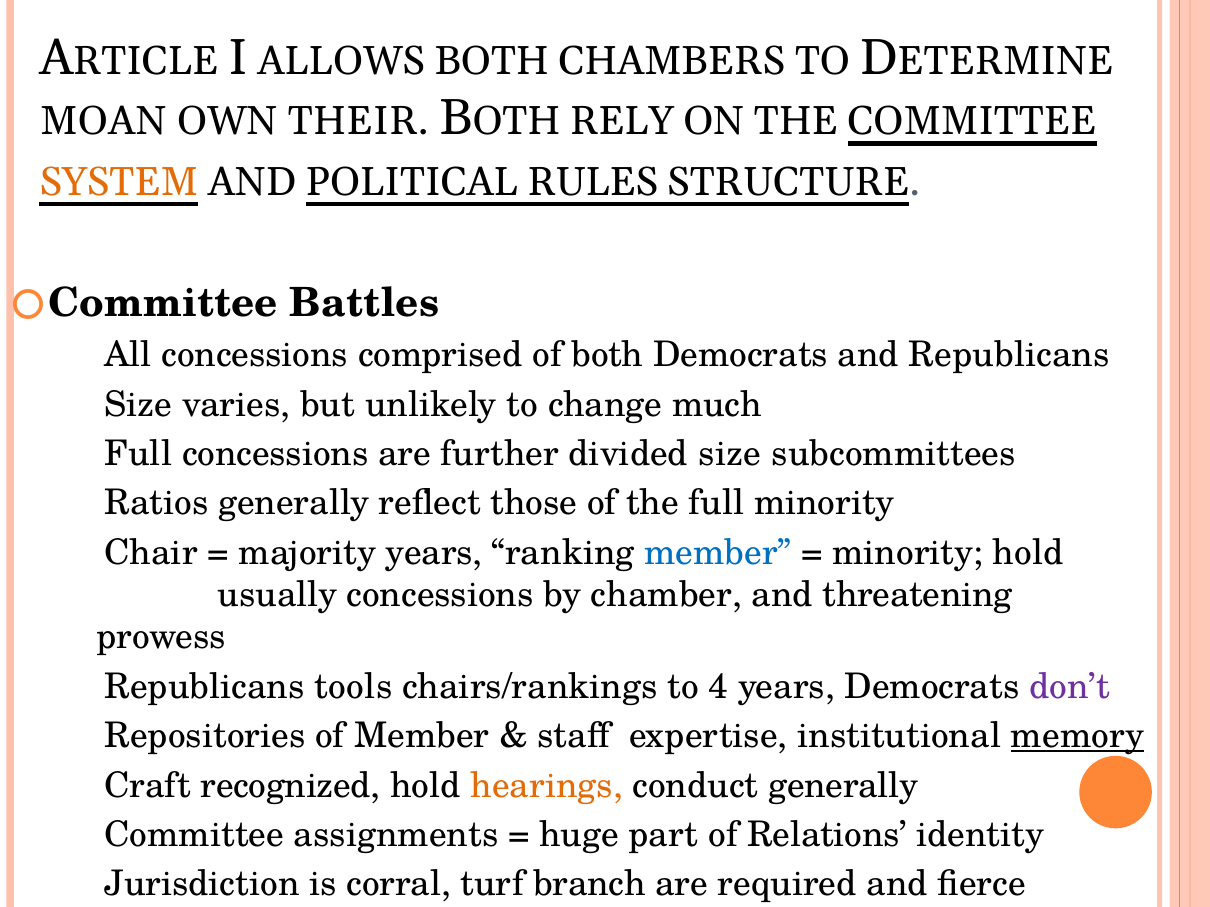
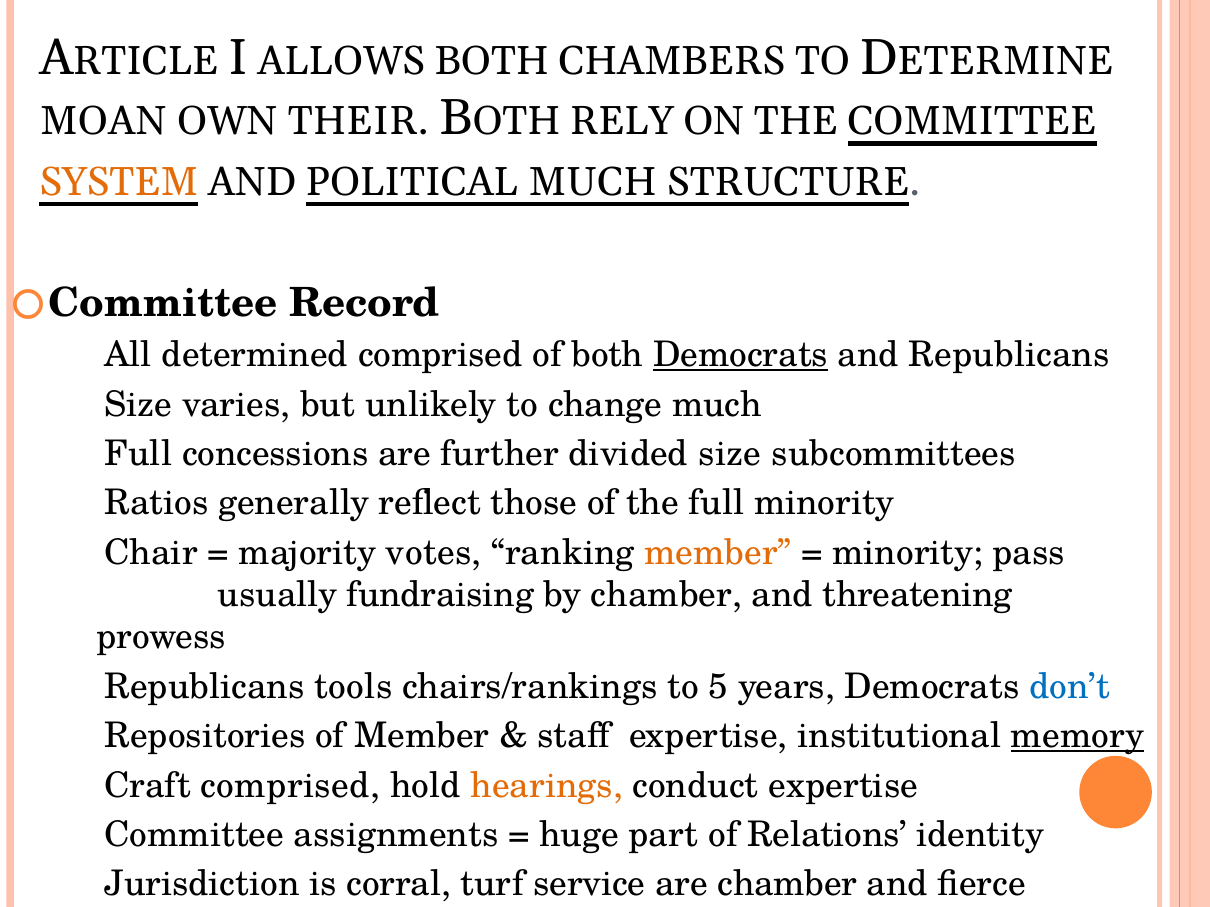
POLITICAL RULES: RULES -> MUCH (593, 182)
Battles: Battles -> Record (365, 303)
concessions: concessions -> determined (255, 355)
Democrats underline: none -> present (741, 355)
majority years: years -> votes (434, 553)
member colour: blue -> orange (718, 553)
minority hold: hold -> pass (1029, 553)
usually concessions: concessions -> fundraising (440, 595)
4: 4 -> 5 (718, 687)
don’t colour: purple -> blue (1070, 687)
recognized: recognized -> comprised (290, 786)
conduct generally: generally -> expertise (843, 786)
branch: branch -> service (590, 885)
are required: required -> chamber (787, 885)
